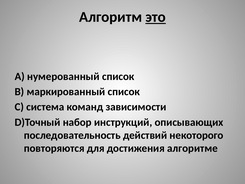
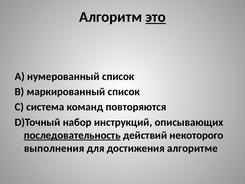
зависимости: зависимости -> повторяются (136, 107)
последовательность underline: none -> present (72, 135)
повторяются: повторяются -> выполнения (54, 148)
